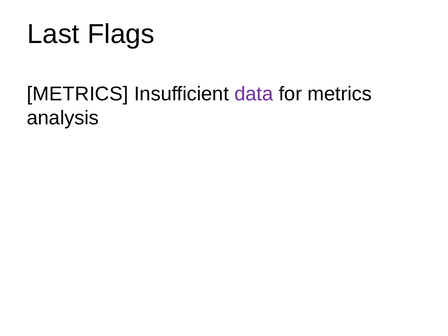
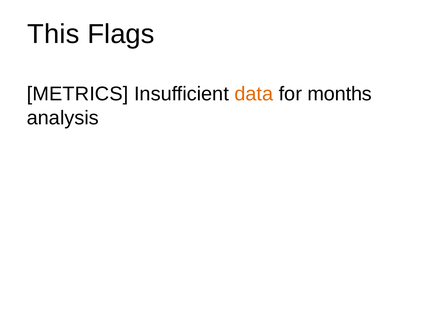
Last: Last -> This (53, 34)
data colour: purple -> orange (254, 94)
for metrics: metrics -> months (340, 94)
